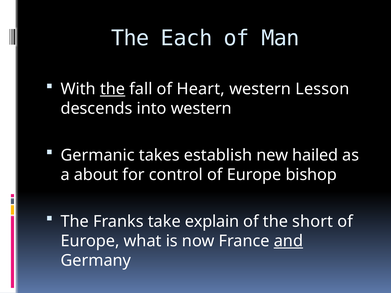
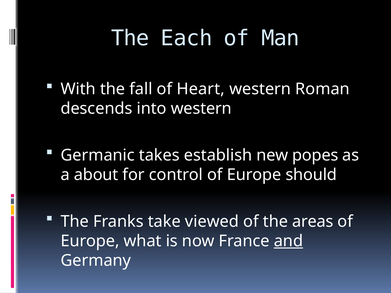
the underline: present -> none (113, 89)
Lesson: Lesson -> Roman (322, 89)
hailed: hailed -> popes (315, 155)
bishop: bishop -> should (311, 175)
explain: explain -> viewed (212, 222)
short: short -> areas (313, 222)
